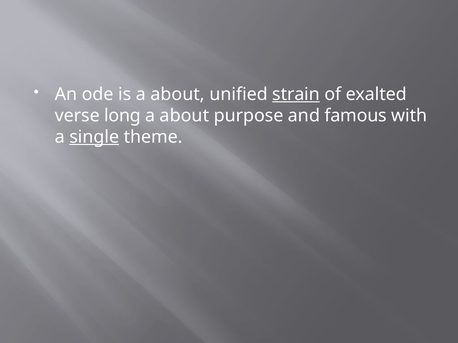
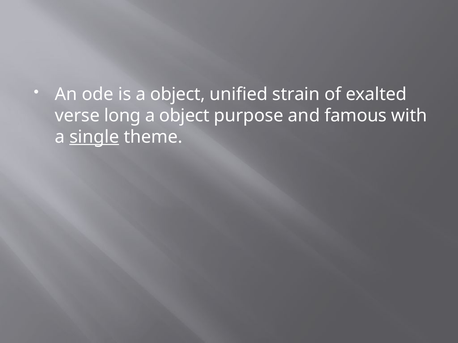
is a about: about -> object (178, 94)
strain underline: present -> none (296, 94)
about: about -> object (185, 116)
